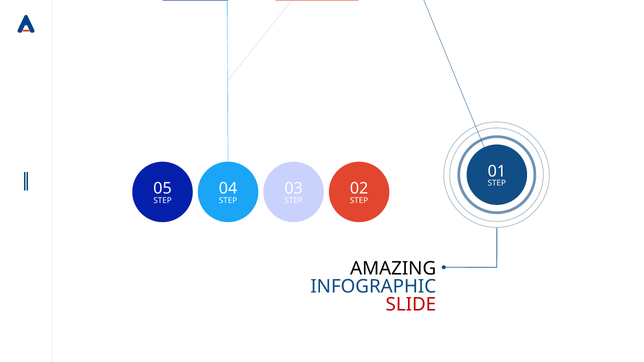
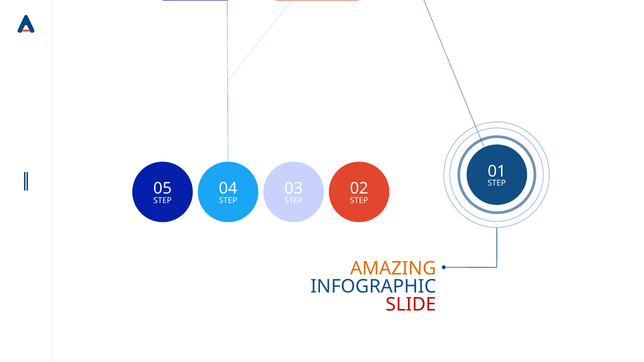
AMAZING colour: black -> orange (393, 269)
